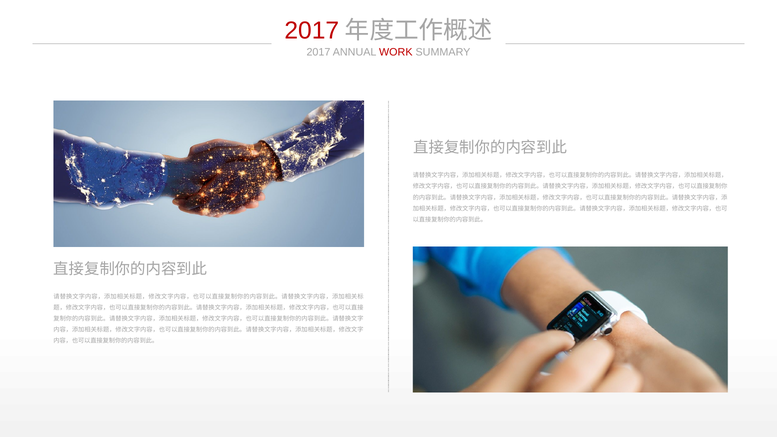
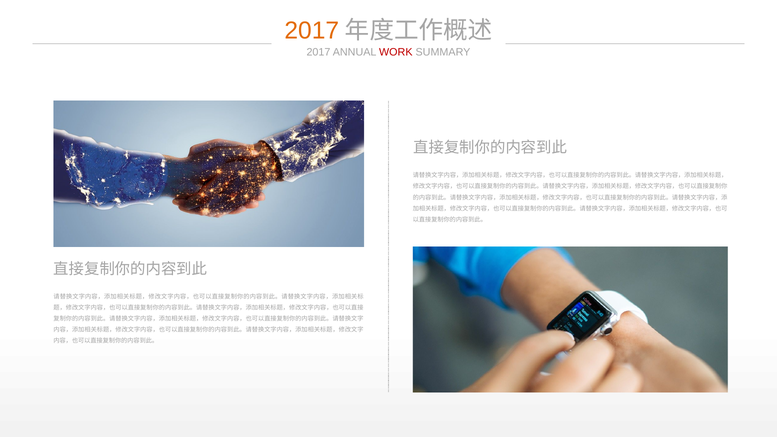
2017 colour: red -> orange (312, 31)
